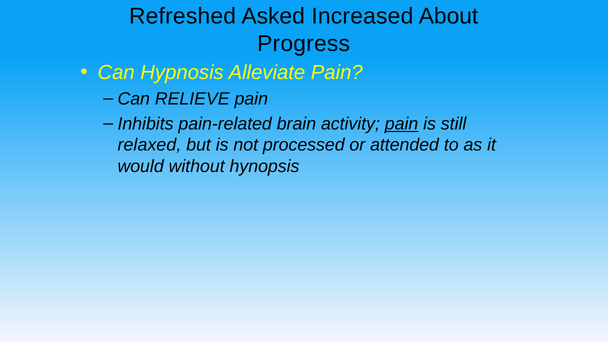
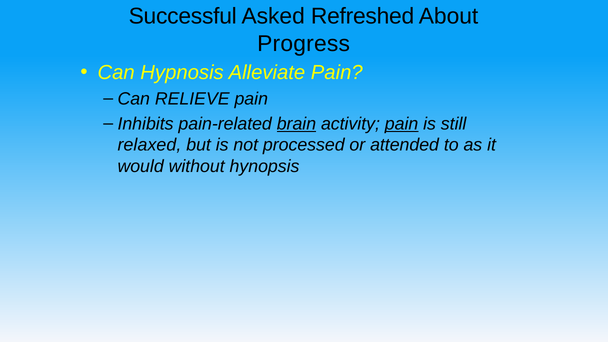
Refreshed: Refreshed -> Successful (183, 16)
Increased: Increased -> Refreshed (363, 16)
brain underline: none -> present (296, 124)
